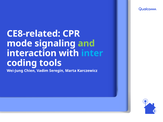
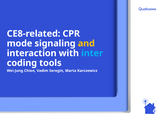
and colour: light green -> yellow (86, 44)
